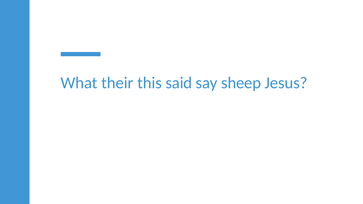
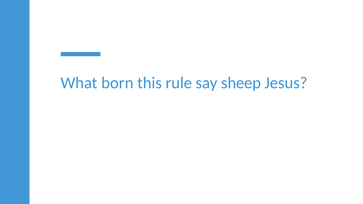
their: their -> born (117, 83)
said: said -> rule (179, 83)
